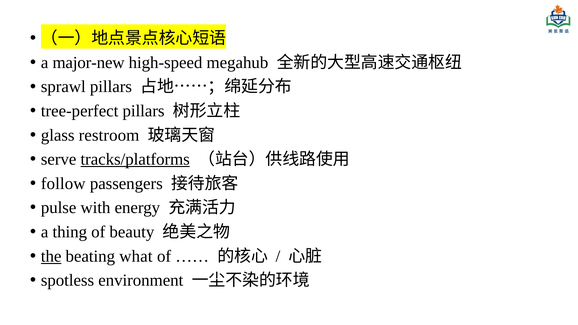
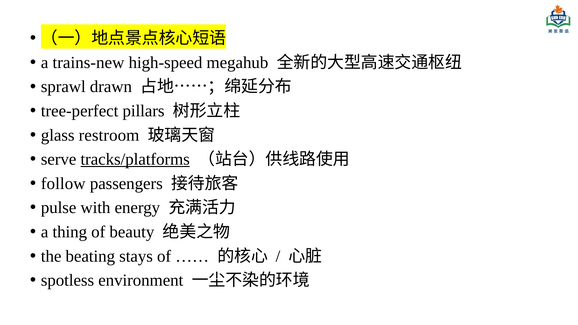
major-new: major-new -> trains-new (88, 63)
sprawl pillars: pillars -> drawn (111, 87)
the underline: present -> none (51, 256)
what: what -> stays (136, 256)
